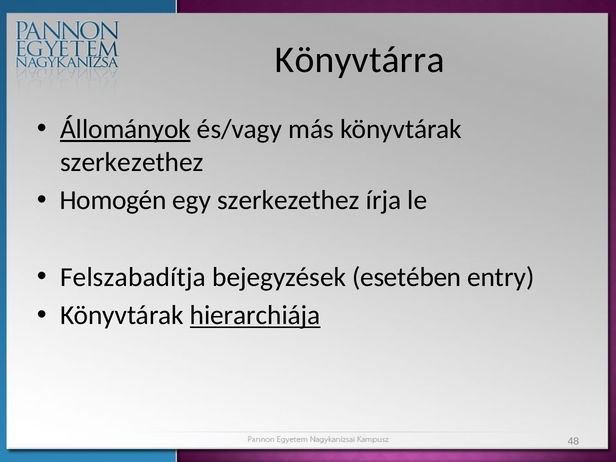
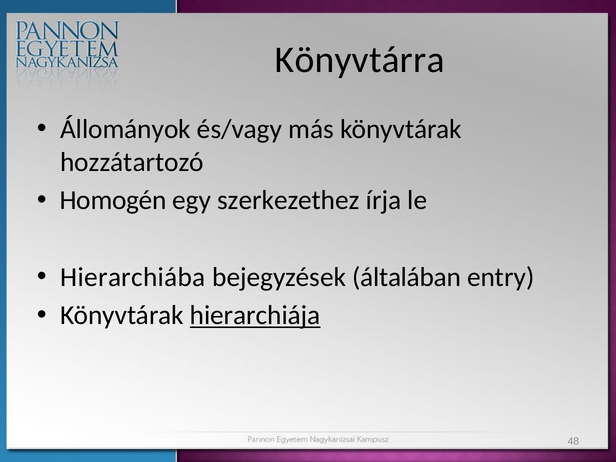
Állományok underline: present -> none (125, 129)
szerkezethez: szerkezethez -> hozzátartozó (132, 162)
Felszabadítja: Felszabadítja -> Hierarchiába (133, 277)
esetében: esetében -> általában (407, 277)
